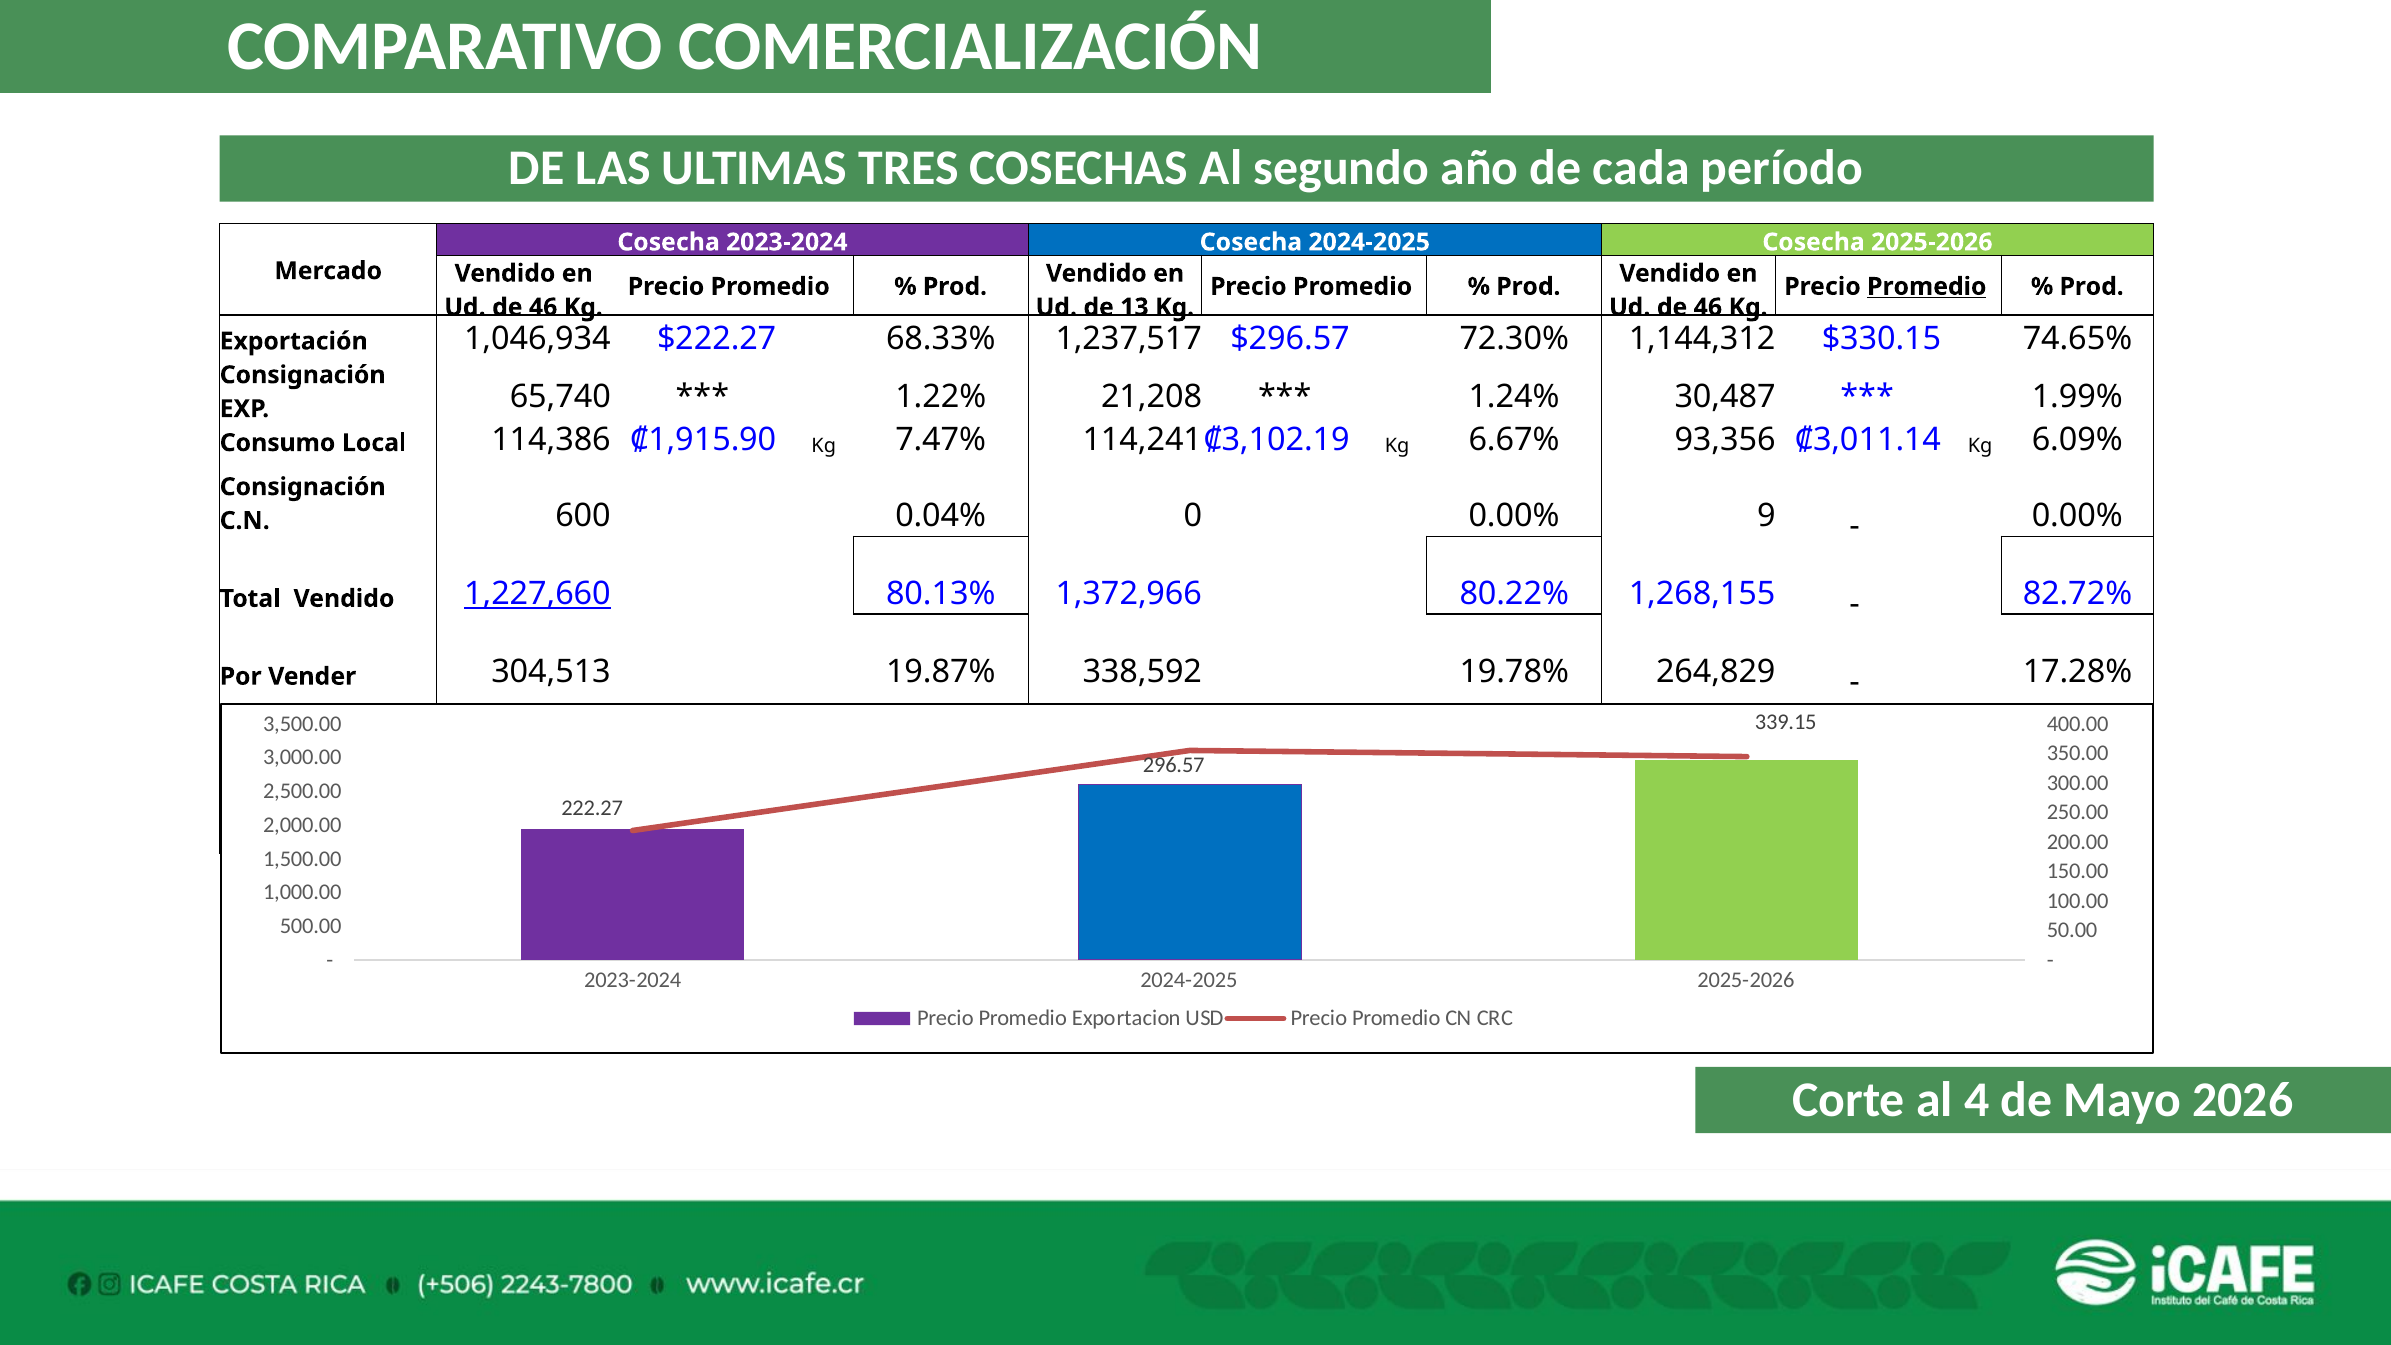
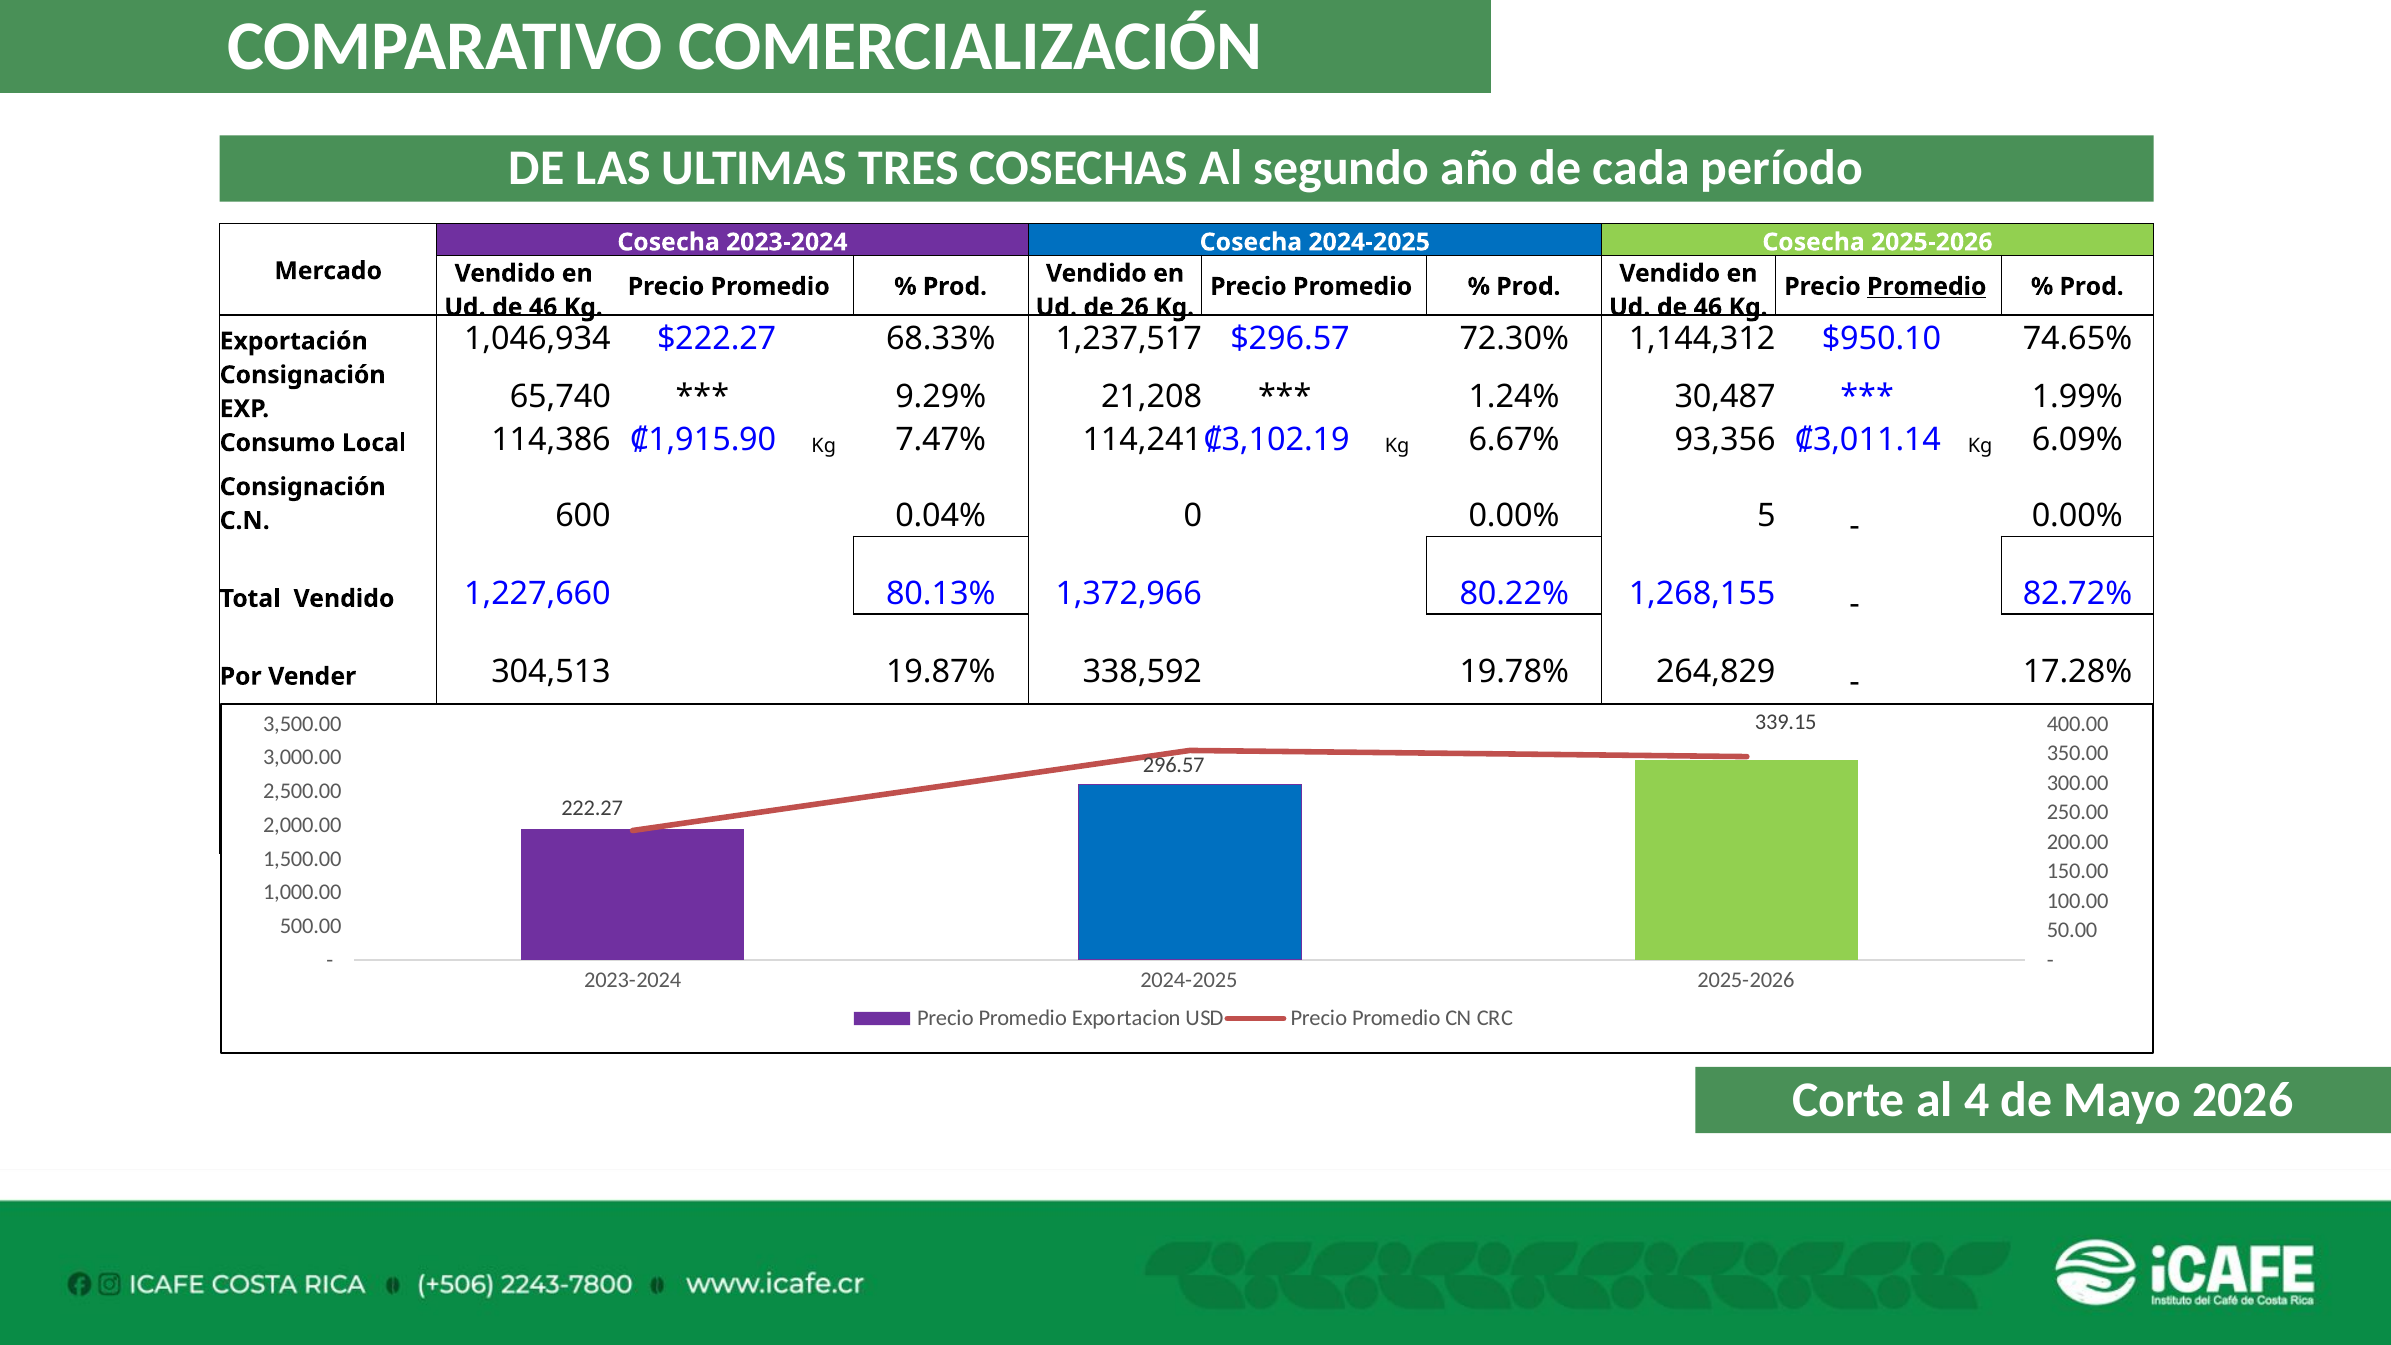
13: 13 -> 26 (1134, 307)
$330.15: $330.15 -> $950.10 (1881, 339)
1.22%: 1.22% -> 9.29% (941, 396)
9: 9 -> 5 (1766, 516)
1,227,660 underline: present -> none (537, 594)
